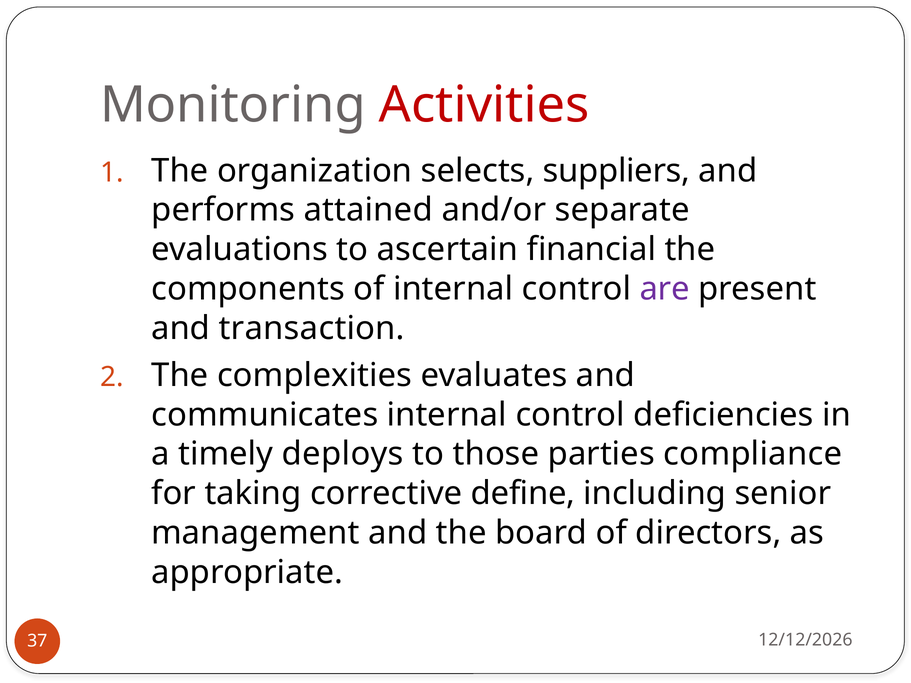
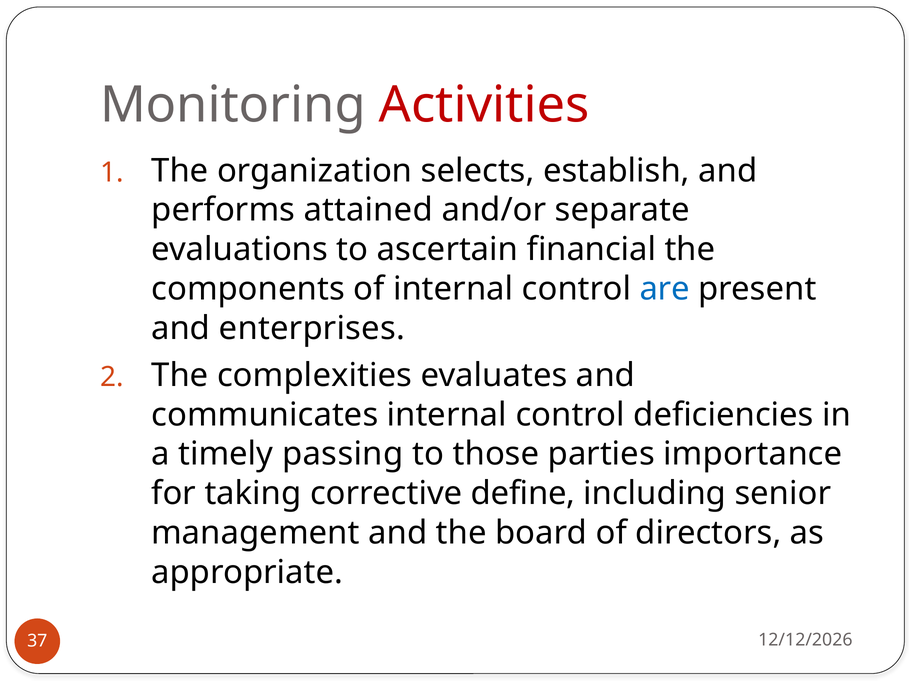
suppliers: suppliers -> establish (616, 171)
are colour: purple -> blue (665, 289)
transaction: transaction -> enterprises (312, 329)
deploys: deploys -> passing (343, 454)
compliance: compliance -> importance (753, 454)
